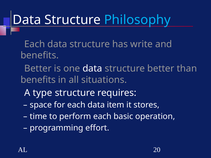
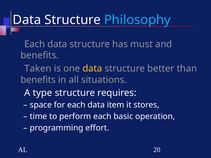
write: write -> must (142, 44)
Better: Better -> Taken (38, 69)
data colour: white -> yellow (92, 69)
